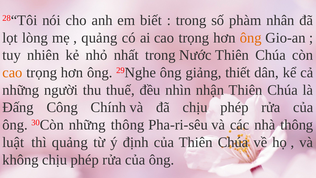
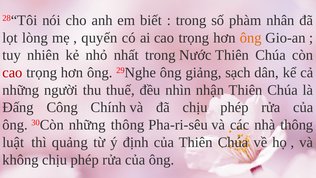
quảng: quảng -> quyến (99, 38)
cao colour: orange -> red (12, 72)
thiết: thiết -> sạch (238, 72)
